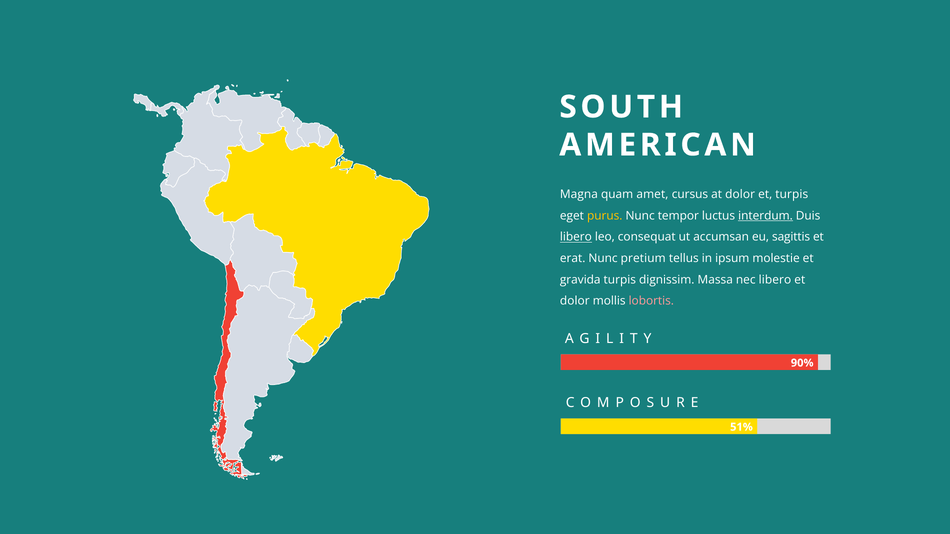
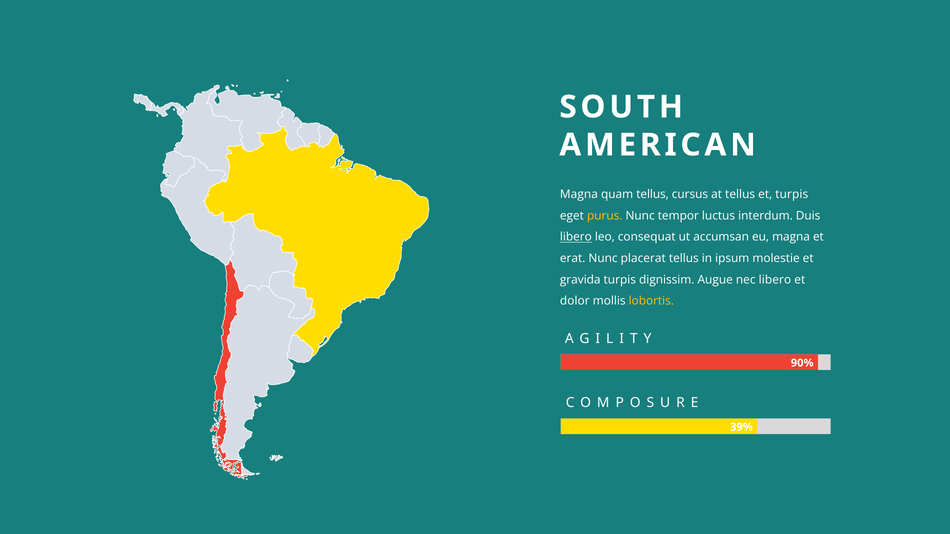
quam amet: amet -> tellus (653, 195)
at dolor: dolor -> tellus (740, 195)
interdum underline: present -> none (765, 216)
eu sagittis: sagittis -> magna (791, 237)
pretium: pretium -> placerat (643, 259)
Massa: Massa -> Augue (715, 280)
lobortis colour: pink -> yellow (651, 301)
51%: 51% -> 39% (741, 427)
